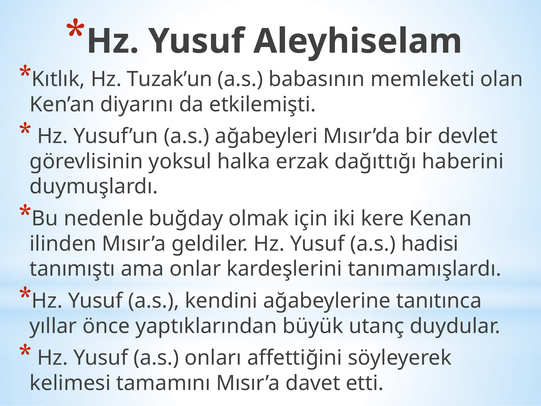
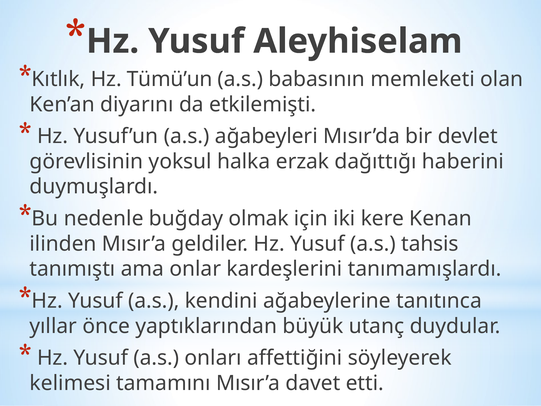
Tuzak’un: Tuzak’un -> Tümü’un (170, 79)
hadisi: hadisi -> tahsis (430, 244)
